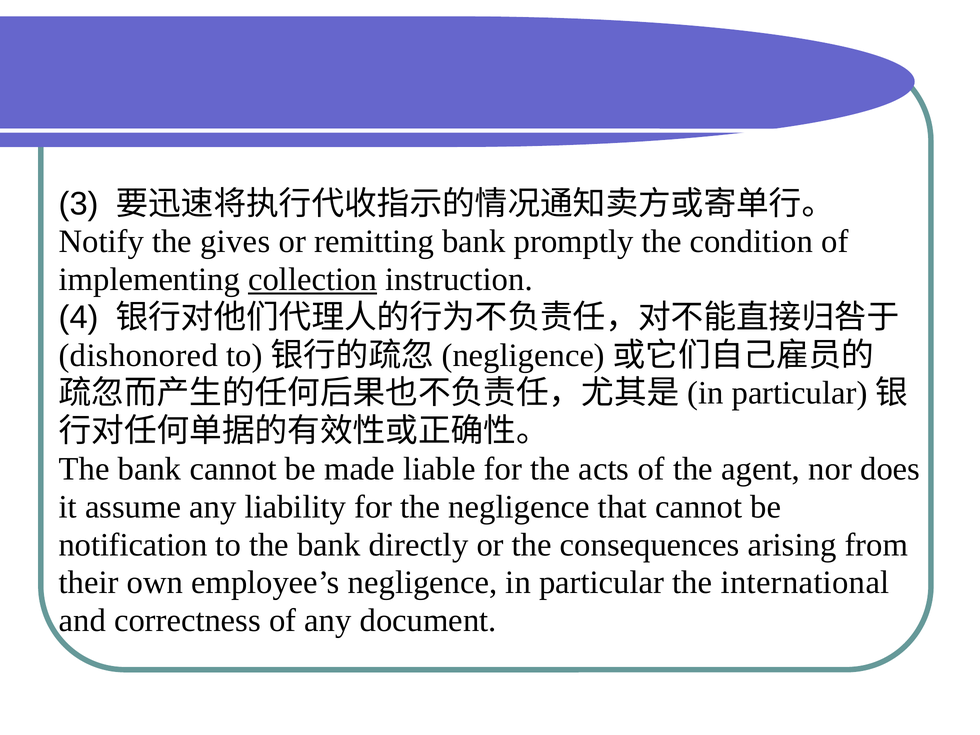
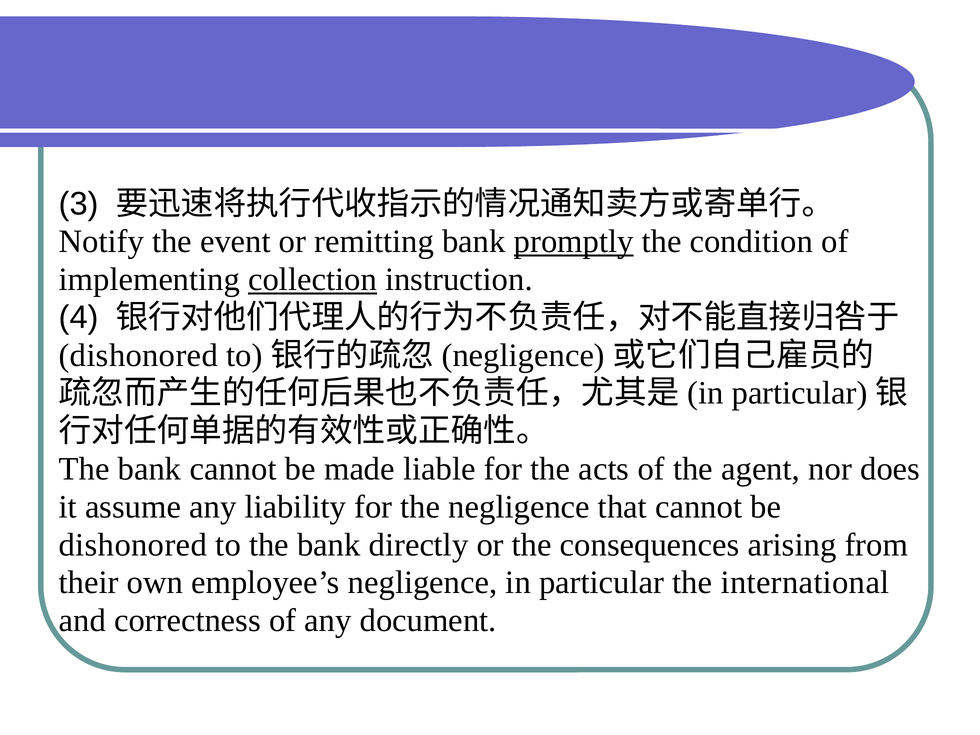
gives: gives -> event (235, 242)
promptly underline: none -> present (574, 242)
notification: notification -> dishonored (133, 545)
